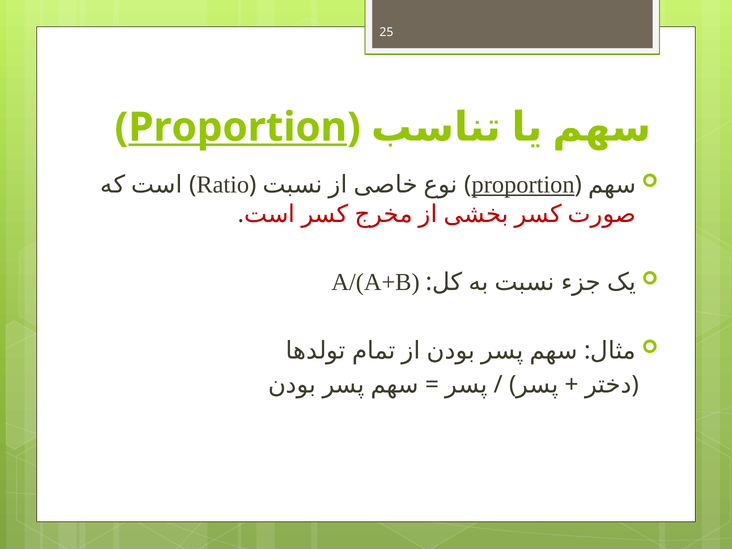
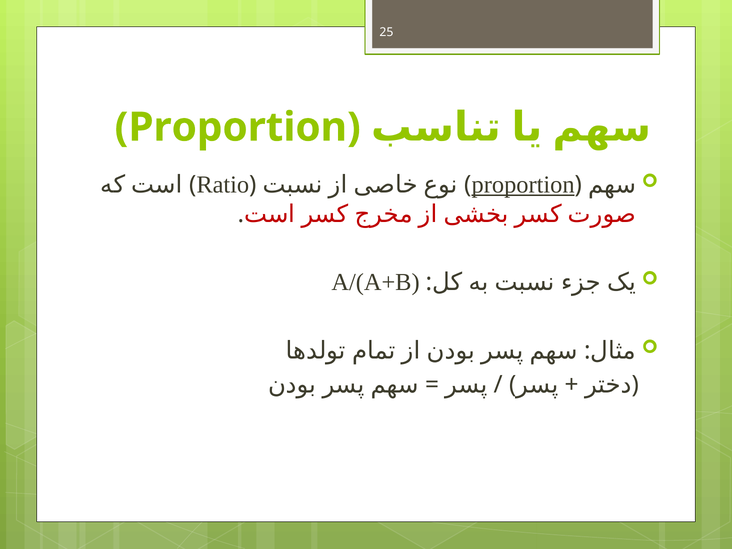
Proportion underline: present -> none (238, 127)
